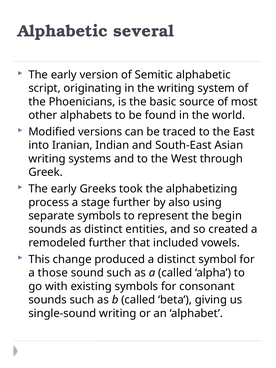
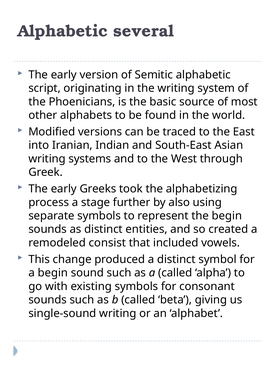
remodeled further: further -> consist (107, 243)
a those: those -> begin (53, 273)
